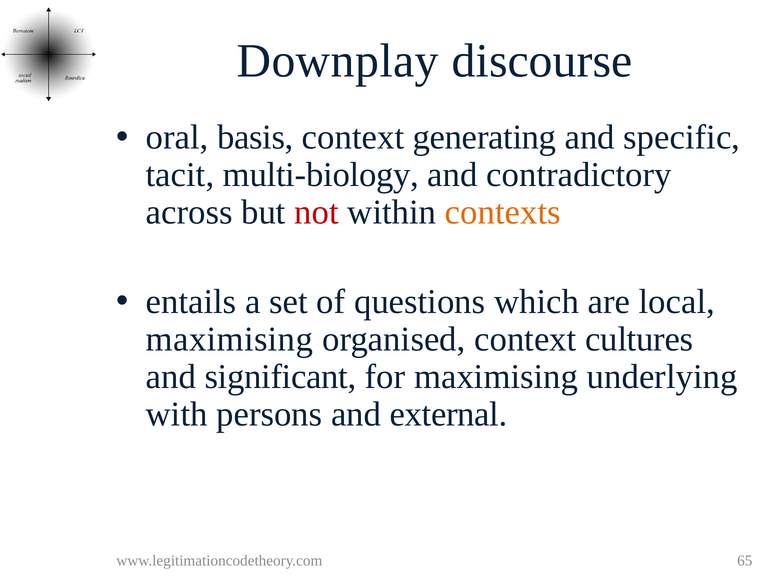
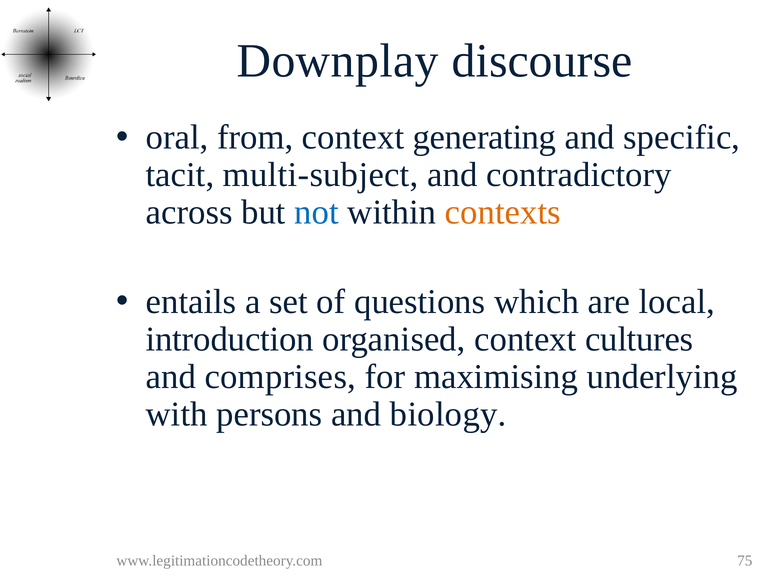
basis: basis -> from (255, 137)
multi-biology: multi-biology -> multi-subject (321, 175)
not colour: red -> blue (317, 212)
maximising: maximising -> introduction (230, 339)
significant: significant -> comprises (280, 376)
external: external -> biology (448, 414)
65: 65 -> 75 (745, 560)
